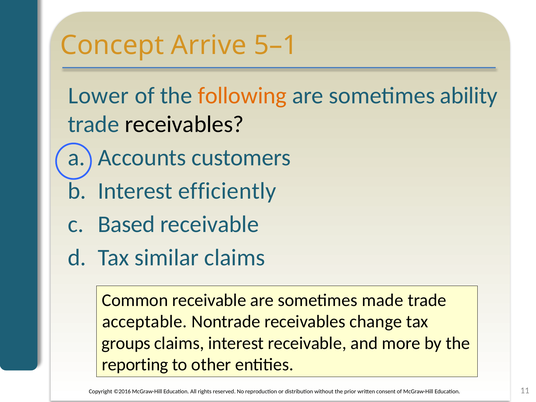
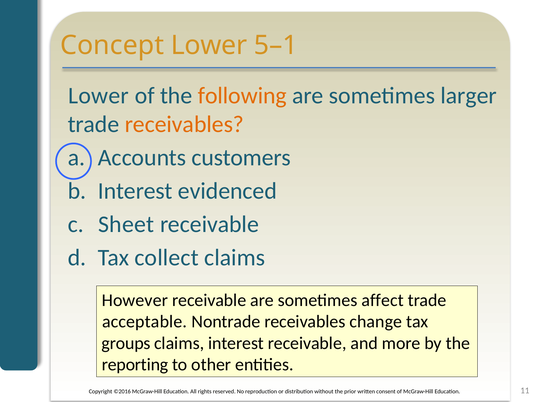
Concept Arrive: Arrive -> Lower (209, 45)
ability: ability -> larger (469, 96)
receivables colour: black -> orange (184, 124)
efficiently: efficiently -> evidenced (227, 191)
Based: Based -> Sheet (126, 224)
similar: similar -> collect (167, 258)
Common: Common -> However (135, 300)
made: made -> affect (383, 300)
